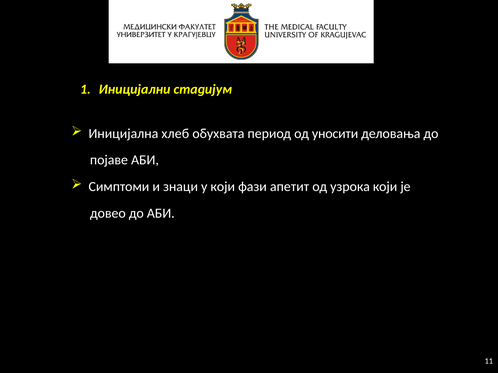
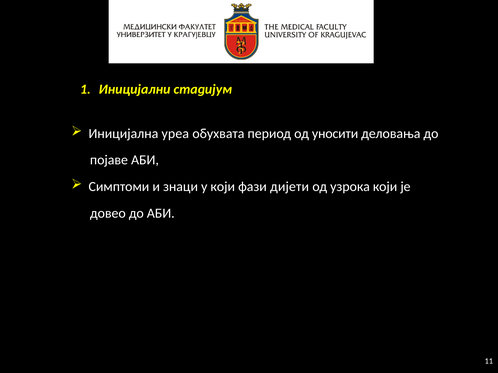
хлеб: хлеб -> уреа (175, 134)
апетит: апетит -> дијети (290, 187)
